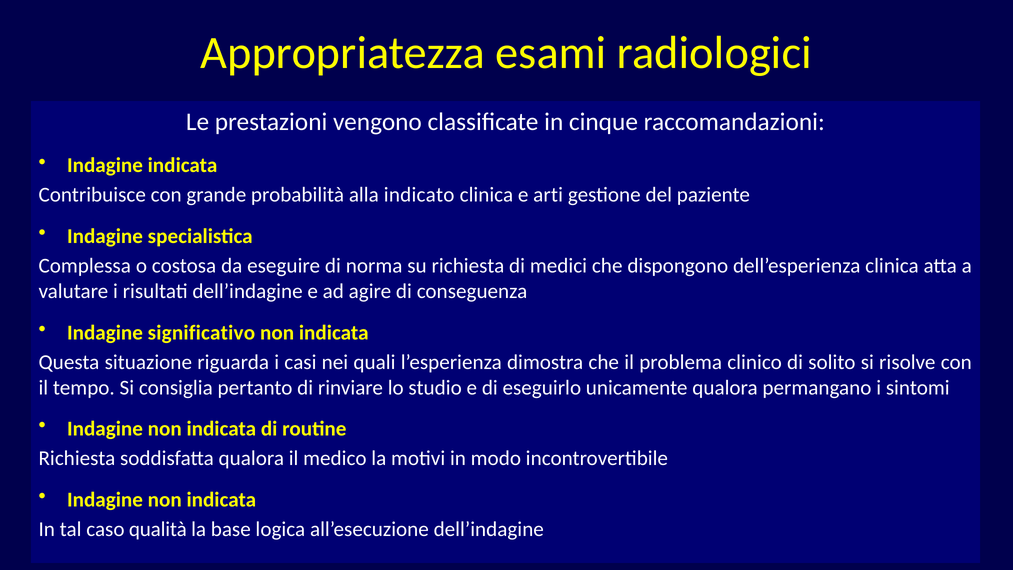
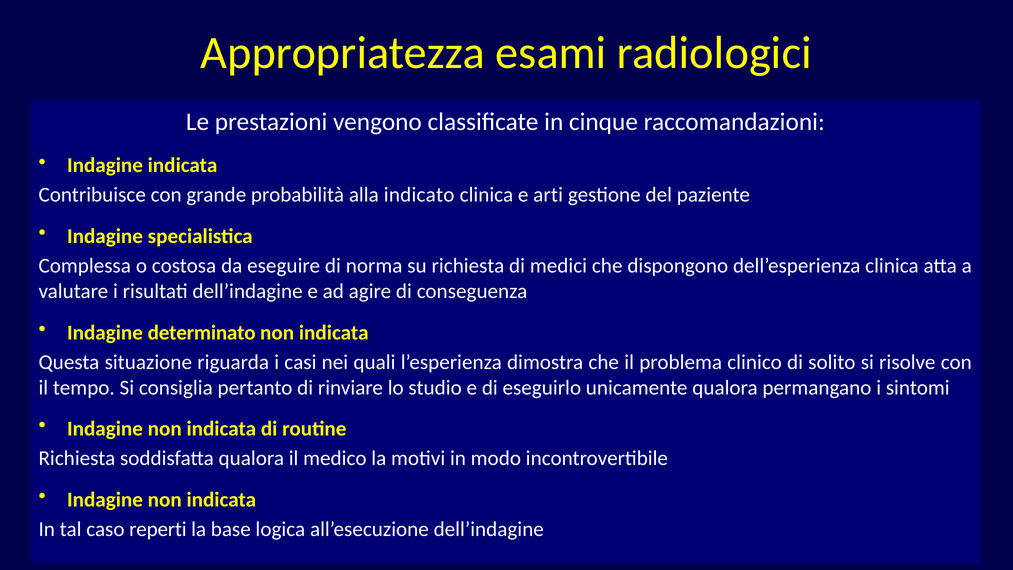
significativo: significativo -> determinato (202, 333)
qualità: qualità -> reperti (158, 529)
